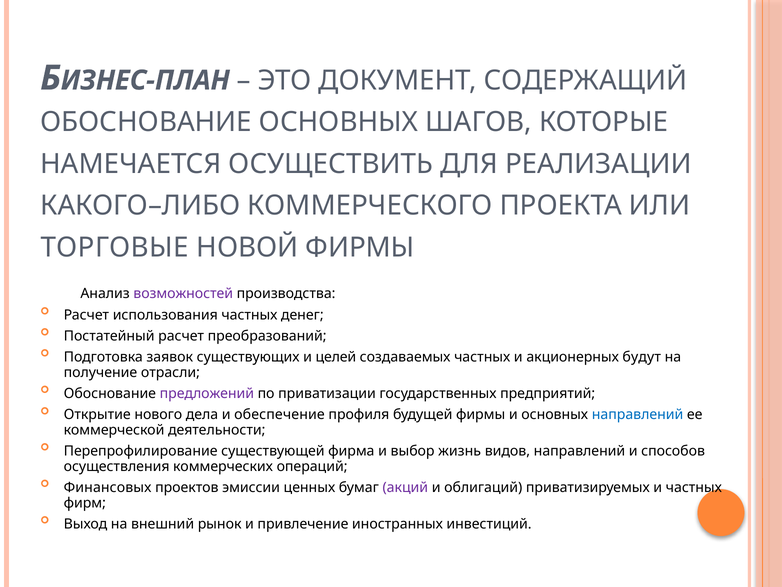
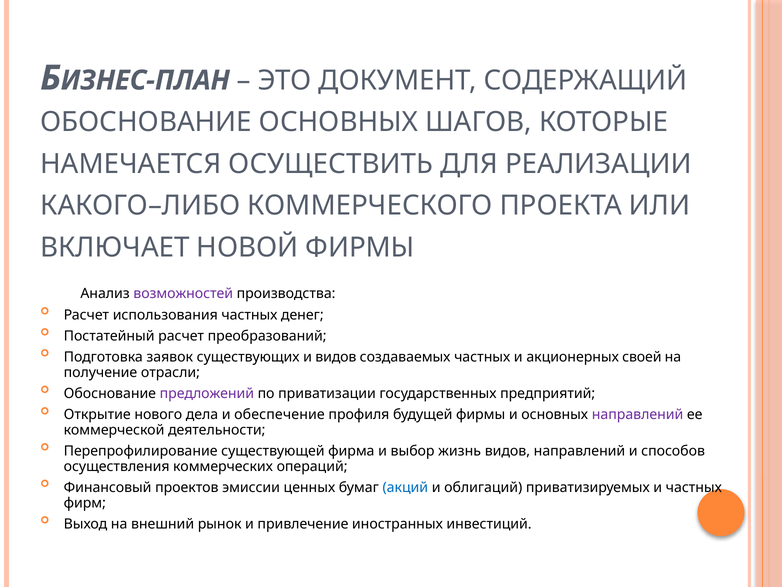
ТОРГОВЫЕ: ТОРГОВЫЕ -> ВКЛЮЧАЕТ (115, 247)
и целей: целей -> видов (336, 357)
будут: будут -> своей (642, 357)
направлений colour: blue -> purple (638, 414)
Финансовых: Финансовых -> Финансовый (108, 487)
акций colour: purple -> blue (405, 487)
